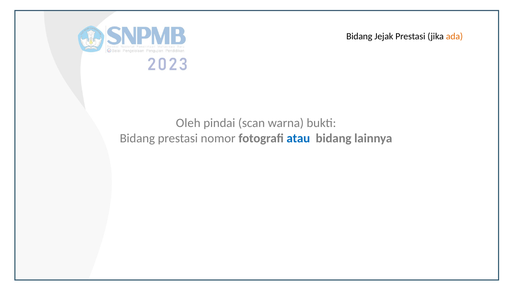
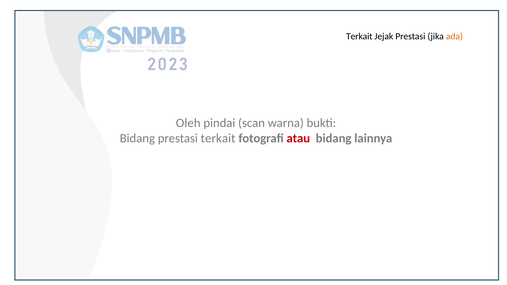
Bidang: Bidang -> Terkait (359, 37)
prestasi nomor: nomor -> terkait (218, 138)
atau colour: blue -> red (298, 138)
